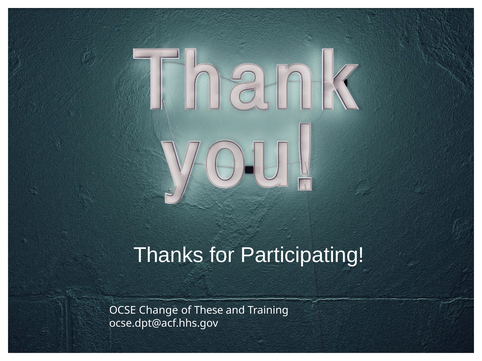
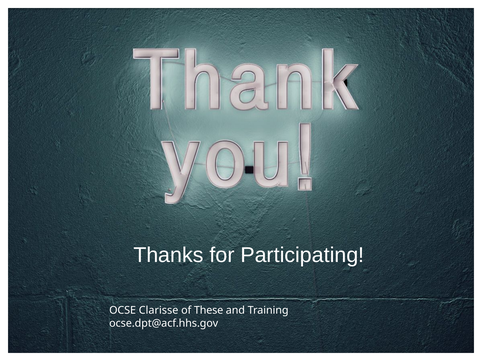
Change: Change -> Clarisse (159, 311)
